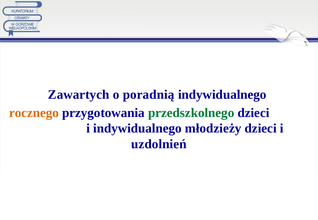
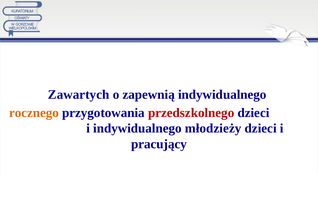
poradnią: poradnią -> zapewnią (149, 95)
przedszkolnego colour: green -> red (191, 113)
uzdolnień: uzdolnień -> pracujący (159, 144)
